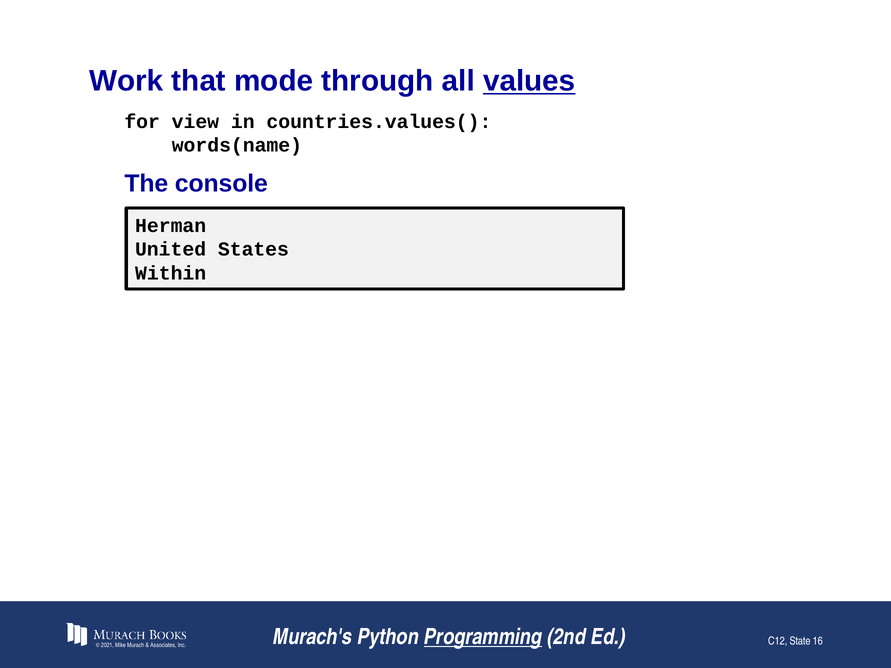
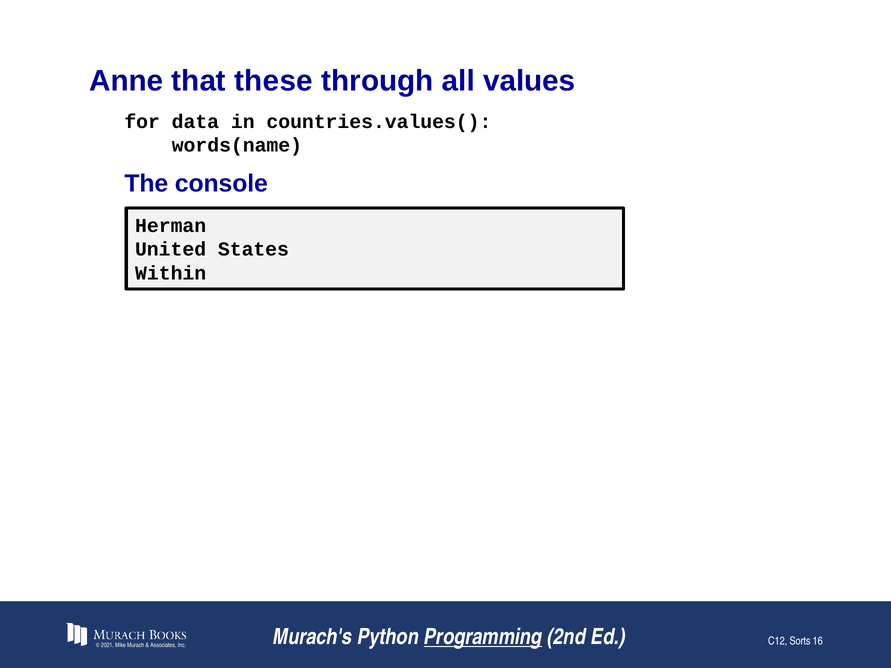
Work: Work -> Anne (126, 81)
mode: mode -> these (273, 81)
values underline: present -> none (529, 81)
view: view -> data (195, 122)
State: State -> Sorts (800, 641)
